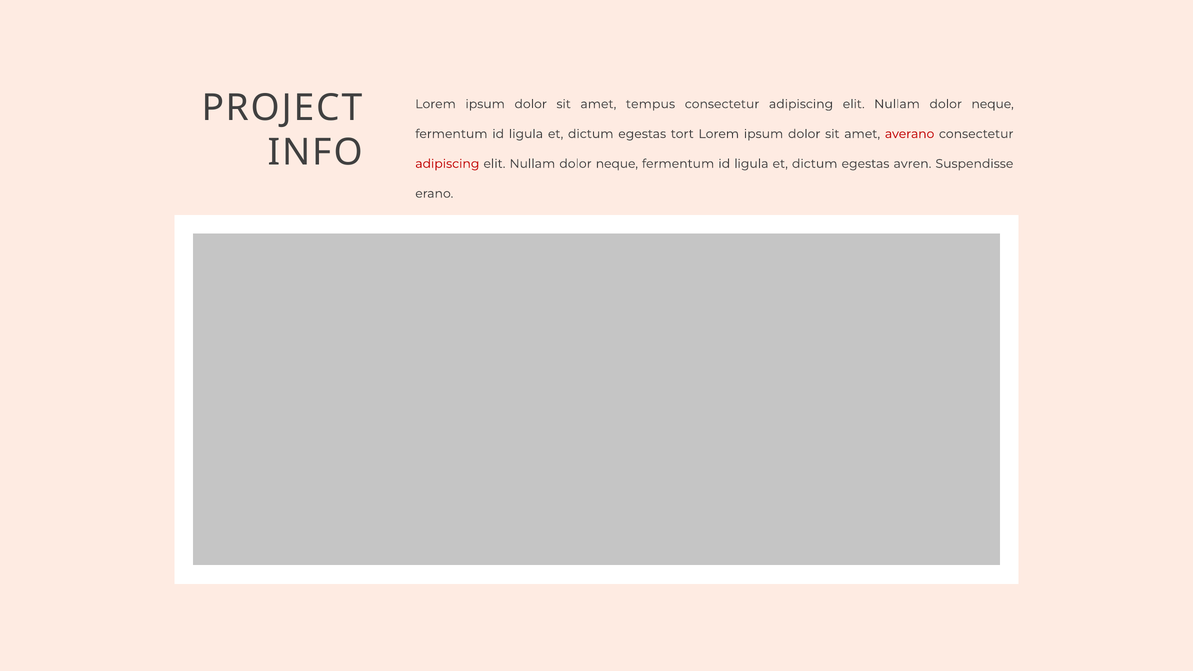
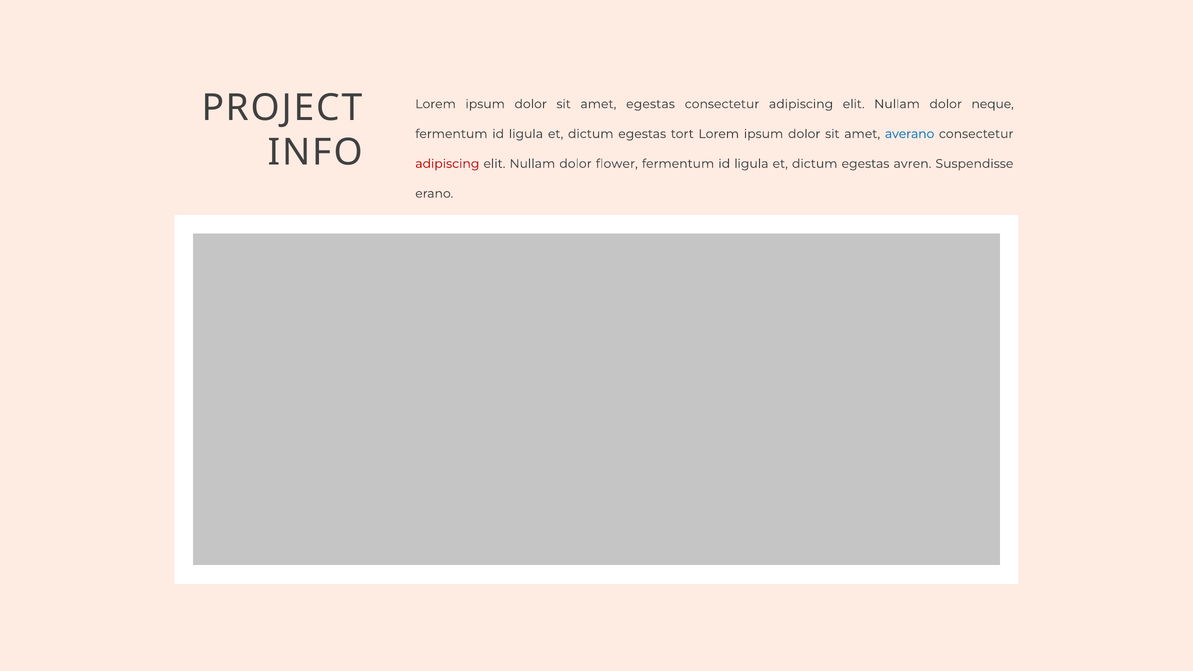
amet tempus: tempus -> egestas (650, 104)
averano colour: red -> blue (910, 134)
neque: neque -> flower (617, 164)
